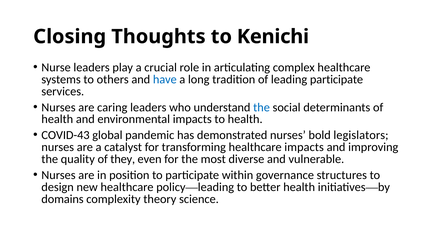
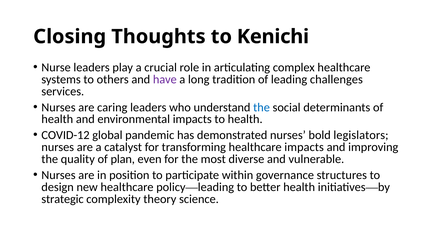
have colour: blue -> purple (165, 80)
leading participate: participate -> challenges (336, 80)
COVID-43: COVID-43 -> COVID-12 (65, 135)
they: they -> plan (123, 159)
domains: domains -> strategic (63, 199)
